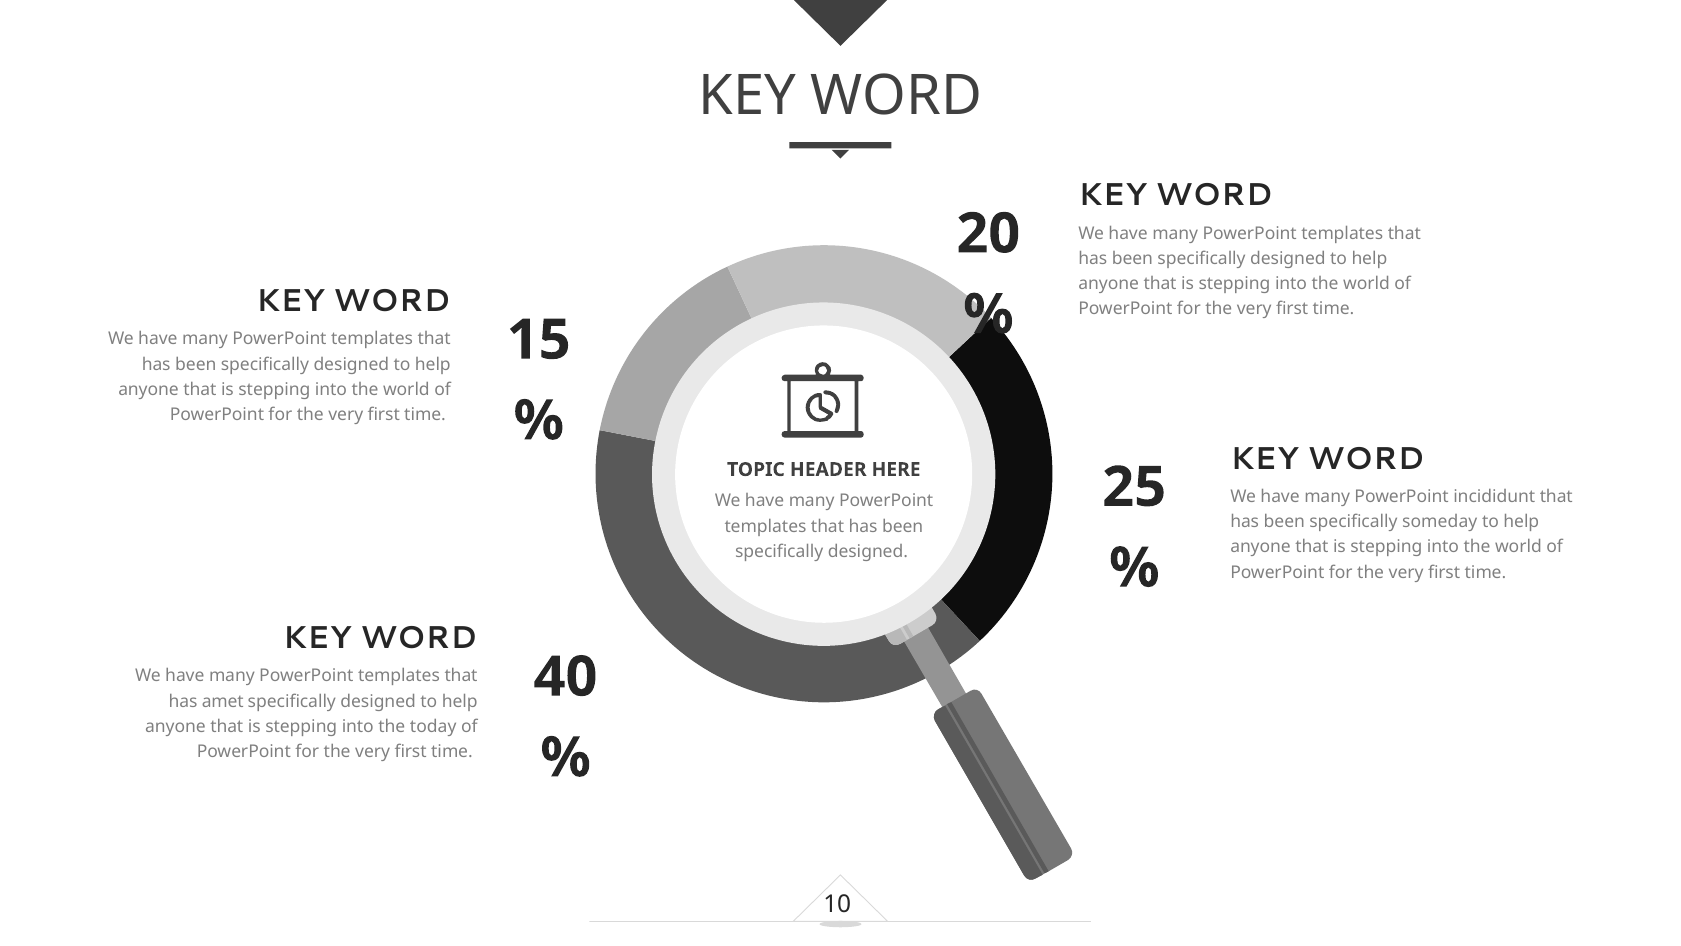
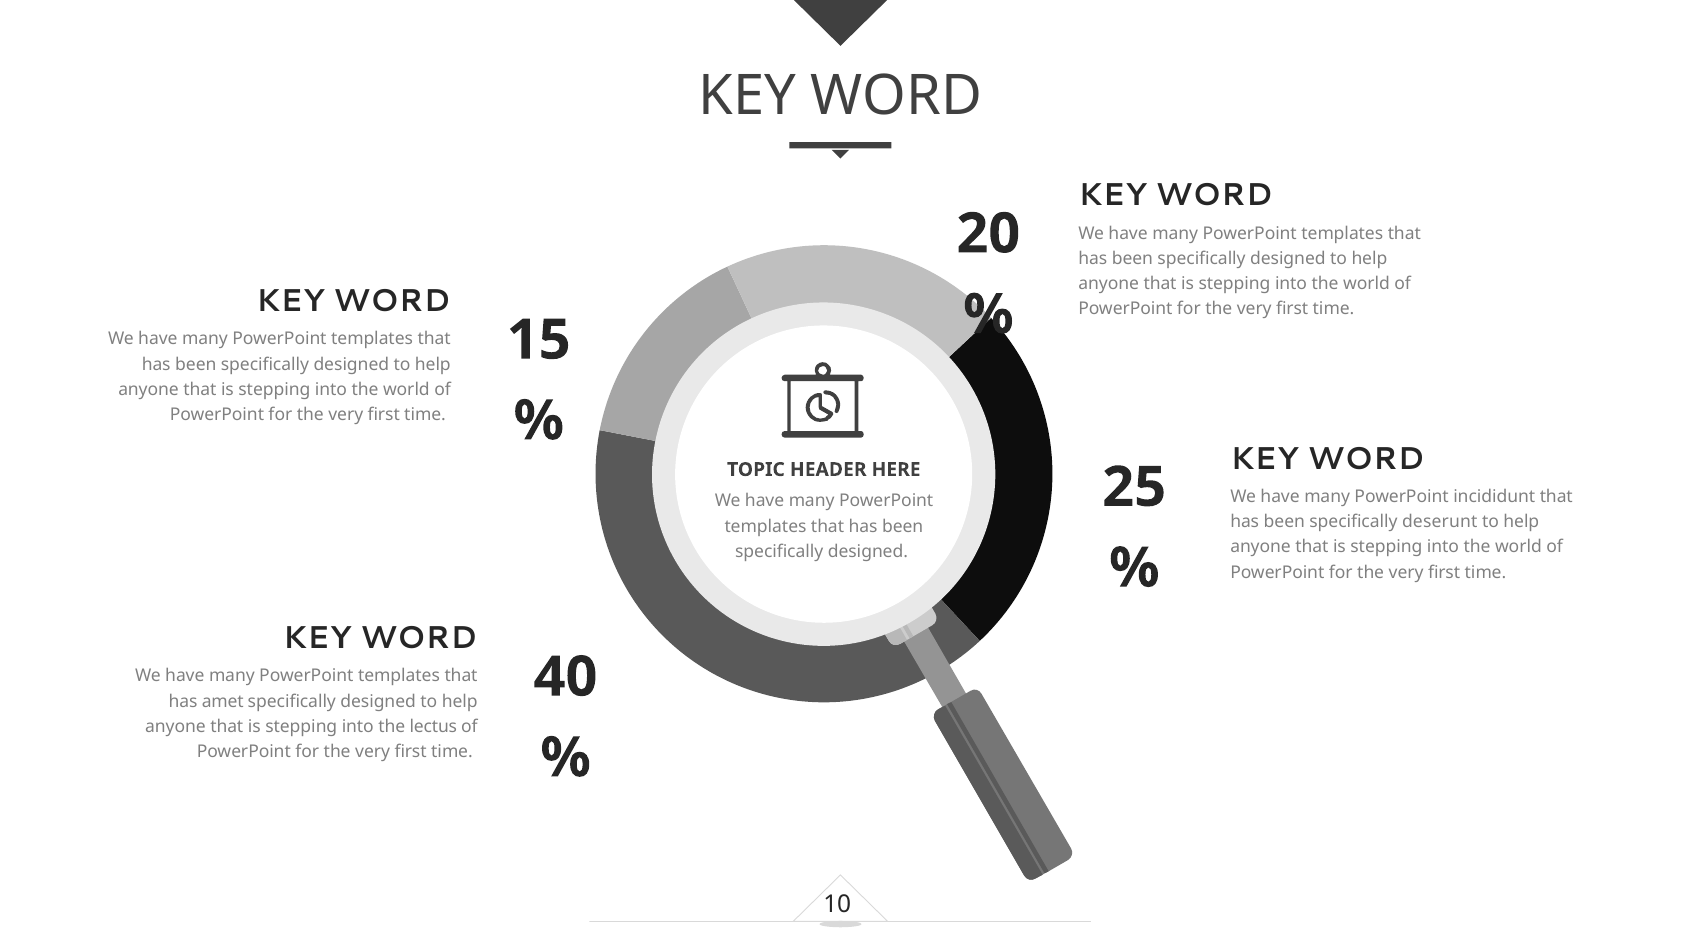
someday: someday -> deserunt (1440, 522)
today: today -> lectus (433, 726)
